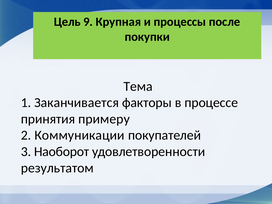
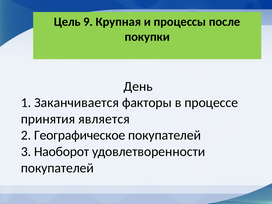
Тема: Тема -> День (138, 86)
примеру: примеру -> является (104, 119)
Коммуникации: Коммуникации -> Географическое (80, 135)
результатом: результатом -> покупателей (57, 168)
